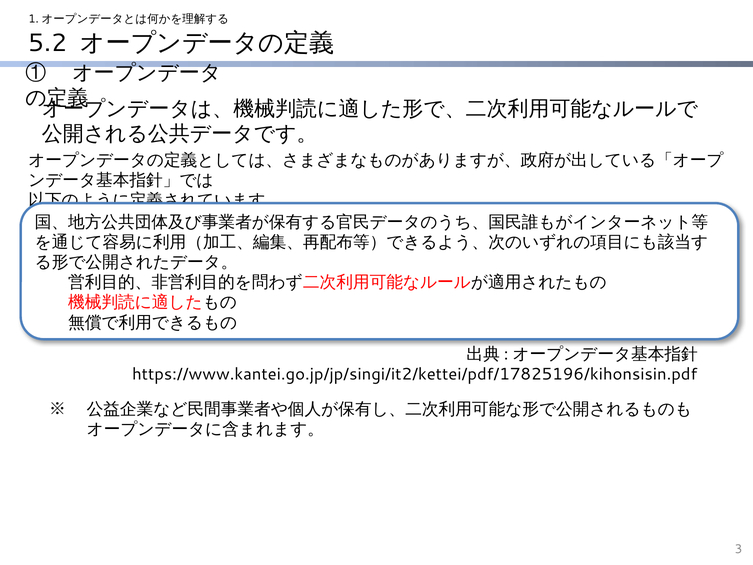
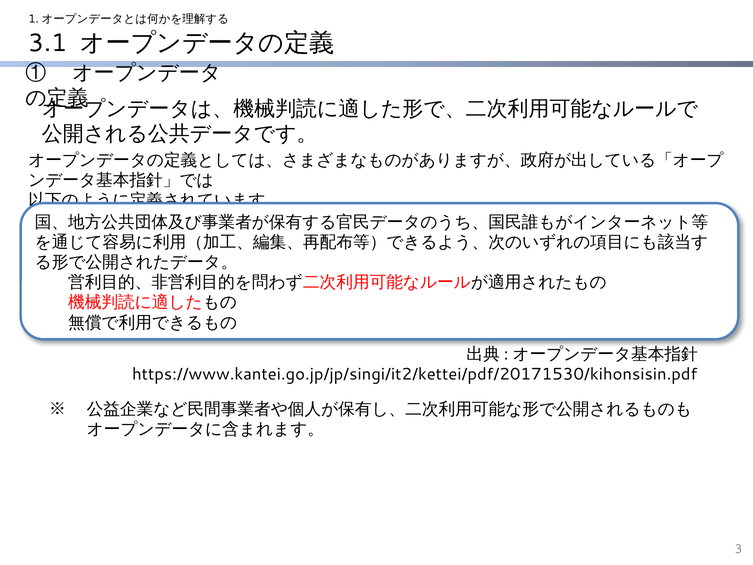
5.2: 5.2 -> 3.1 (48, 43)
https://www.kantei.go.jp/jp/singi/it2/kettei/pdf/17825196/kihonsisin.pdf: https://www.kantei.go.jp/jp/singi/it2/kettei/pdf/17825196/kihonsisin.pdf -> https://www.kantei.go.jp/jp/singi/it2/kettei/pdf/20171530/kihonsisin.pdf (415, 374)
